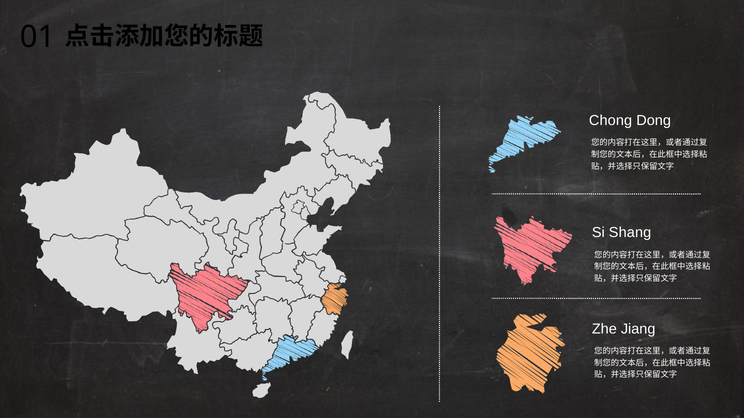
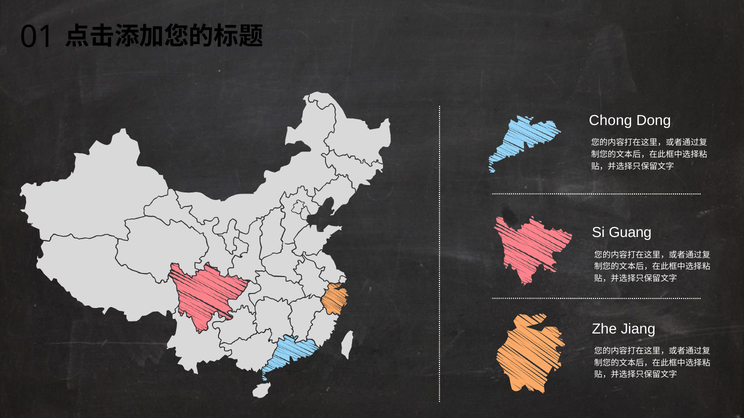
Shang: Shang -> Guang (630, 233)
